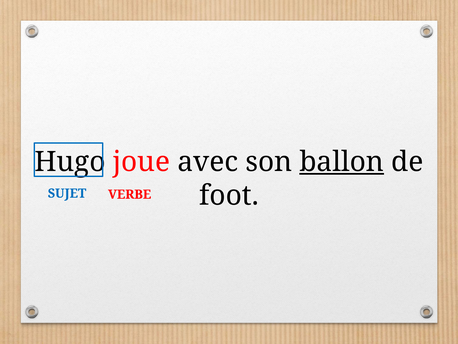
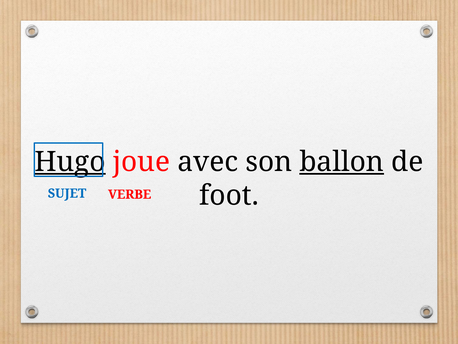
Hugo underline: none -> present (70, 162)
